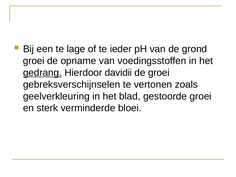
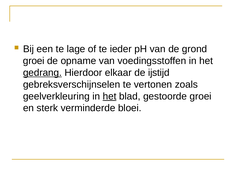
davidii: davidii -> elkaar (118, 73)
de groei: groei -> ijstijd (159, 73)
het underline: none -> present (110, 96)
